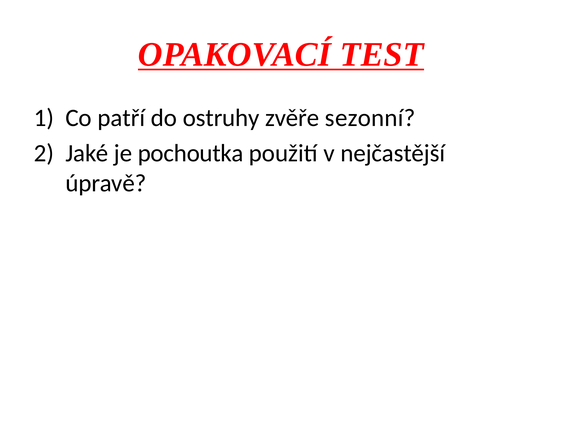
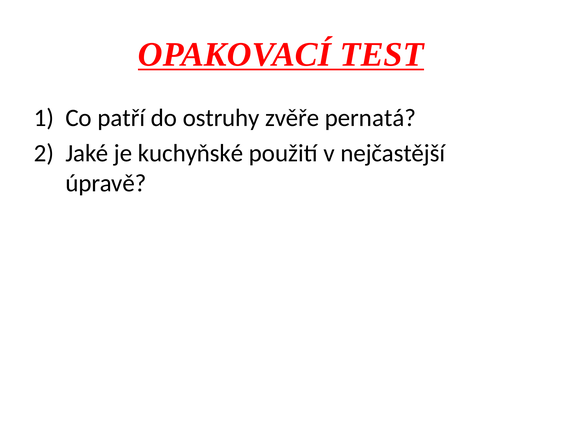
sezonní: sezonní -> pernatá (370, 118)
pochoutka: pochoutka -> kuchyňské (191, 153)
